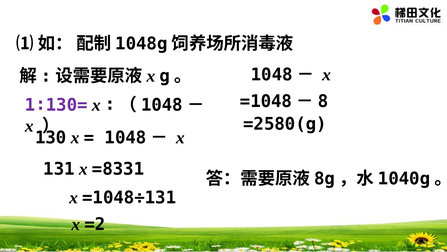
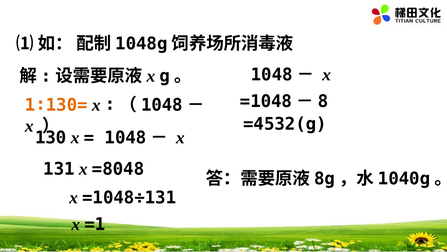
1∶130= colour: purple -> orange (56, 105)
=2580(g: =2580(g -> =4532(g (285, 124)
=8331: =8331 -> =8048 (118, 169)
=2: =2 -> =1 (95, 224)
